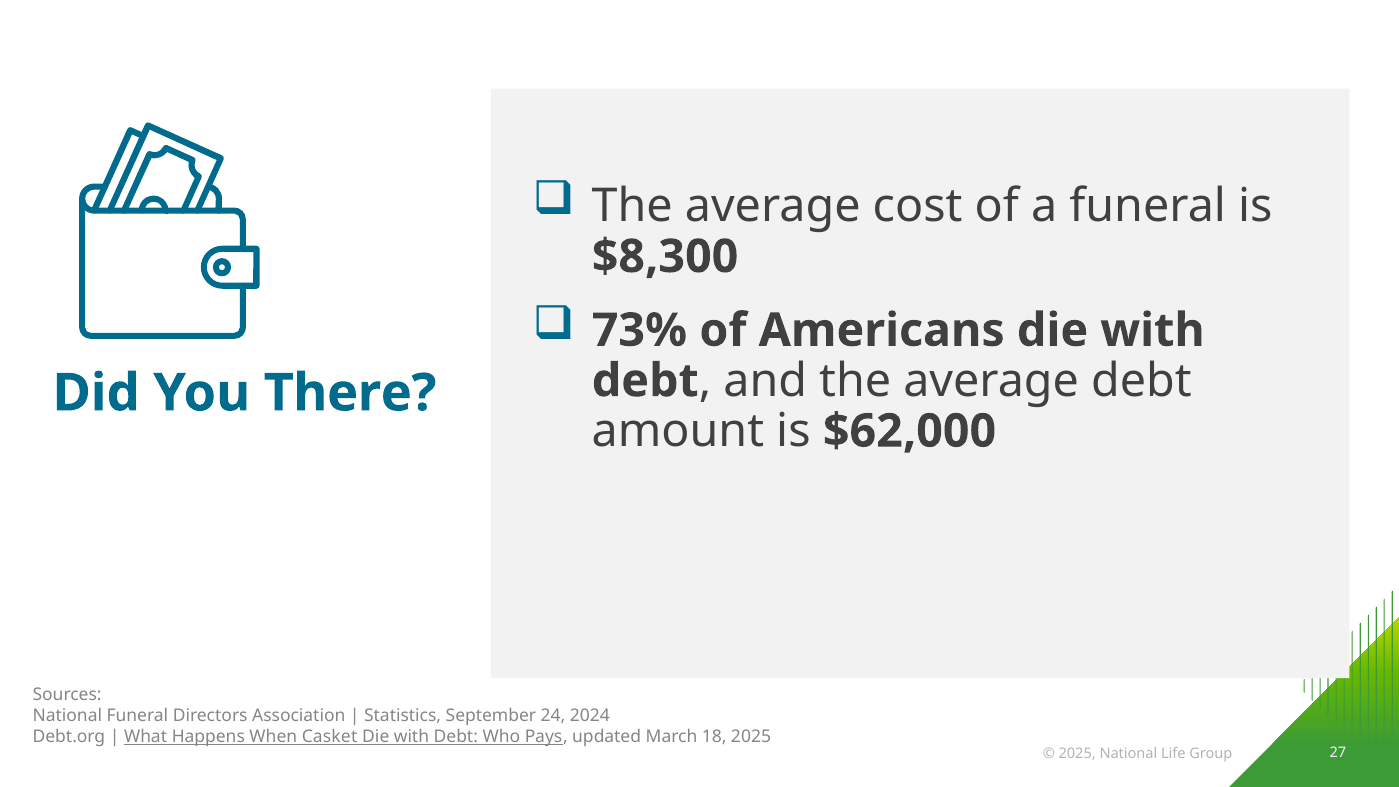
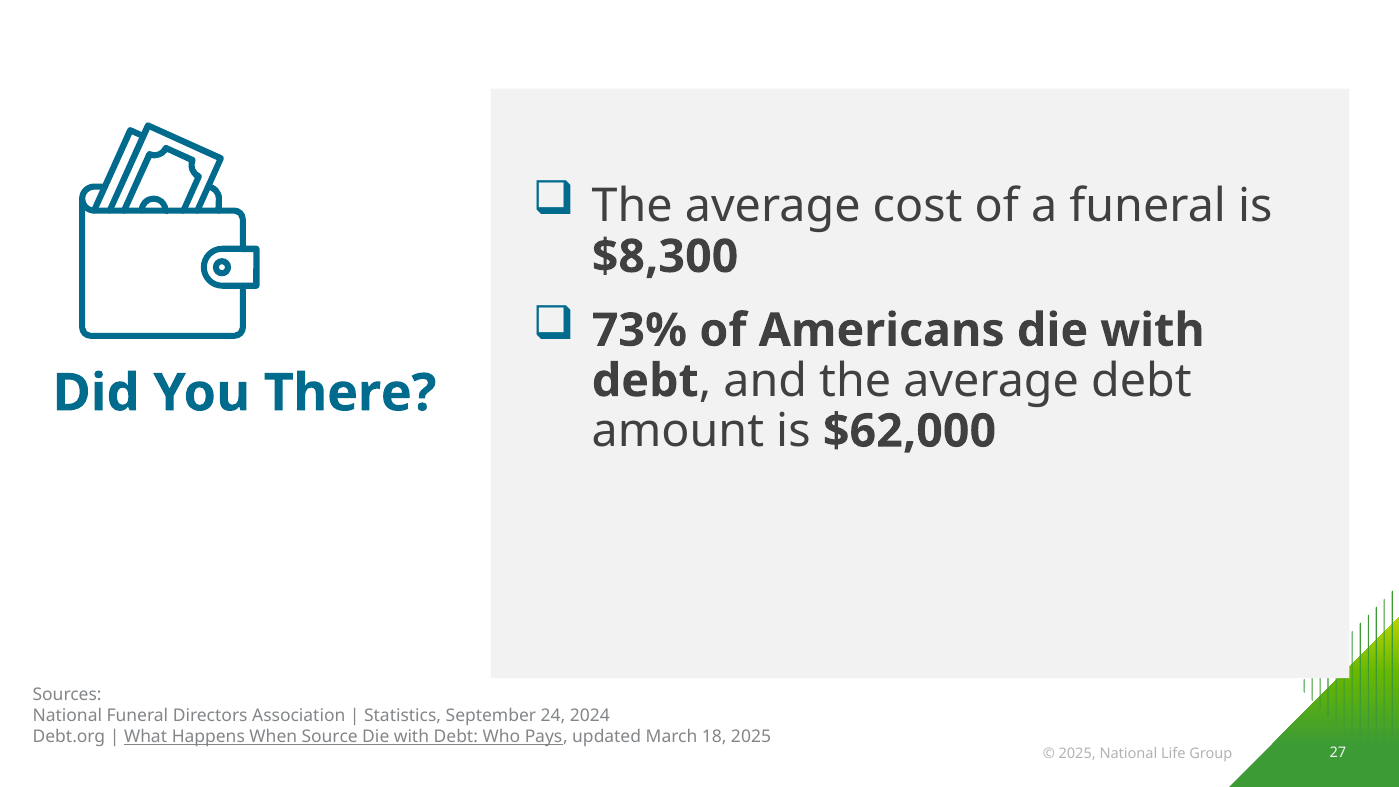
Casket: Casket -> Source (330, 737)
